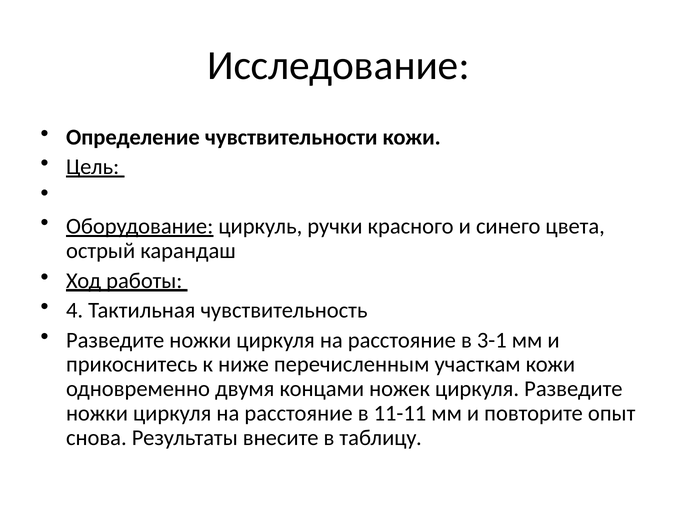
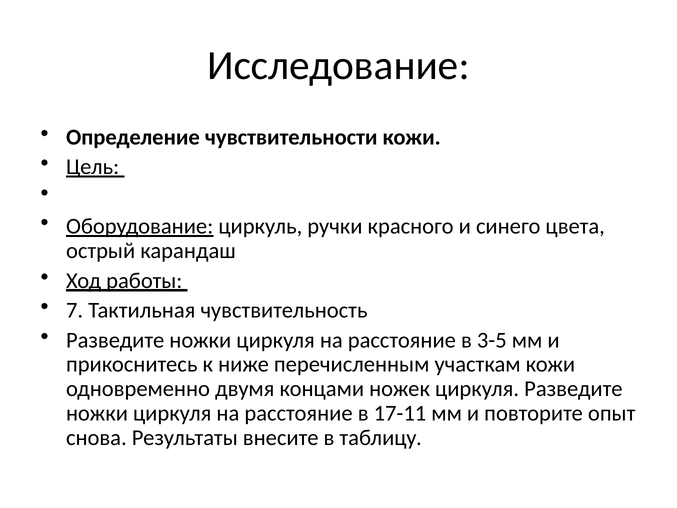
4: 4 -> 7 (75, 310)
3-1: 3-1 -> 3-5 (492, 340)
11-11: 11-11 -> 17-11 (400, 413)
